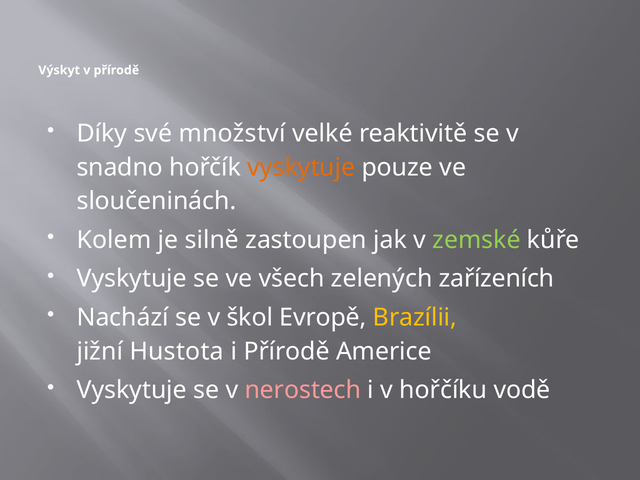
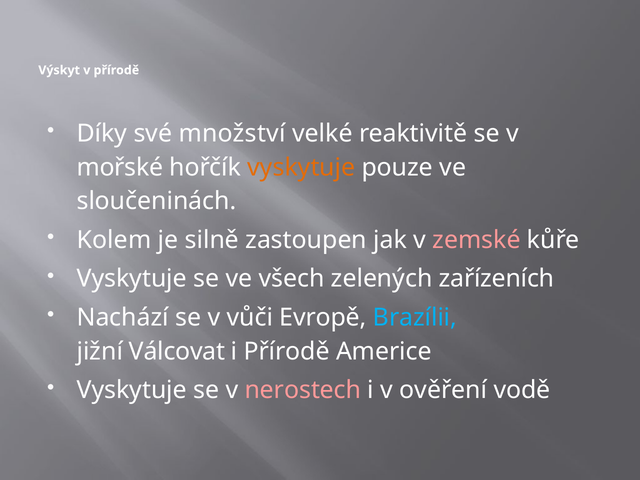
snadno: snadno -> mořské (120, 167)
zemské colour: light green -> pink (477, 240)
škol: škol -> vůči (250, 318)
Brazílii colour: yellow -> light blue (415, 318)
Hustota: Hustota -> Válcovat (177, 351)
hořčíku: hořčíku -> ověření (443, 390)
